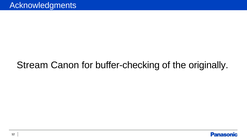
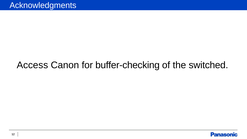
Stream: Stream -> Access (32, 65)
originally: originally -> switched (208, 65)
